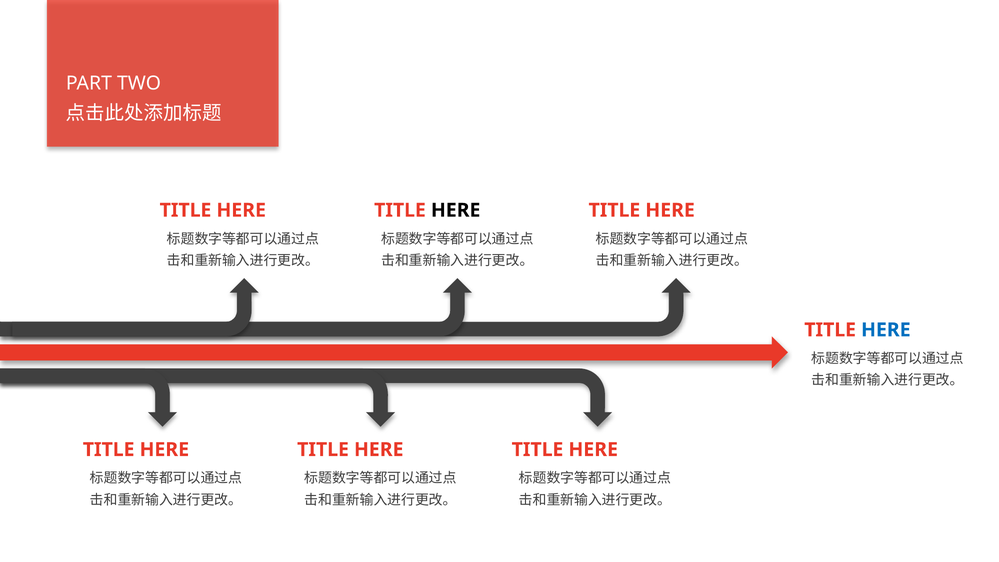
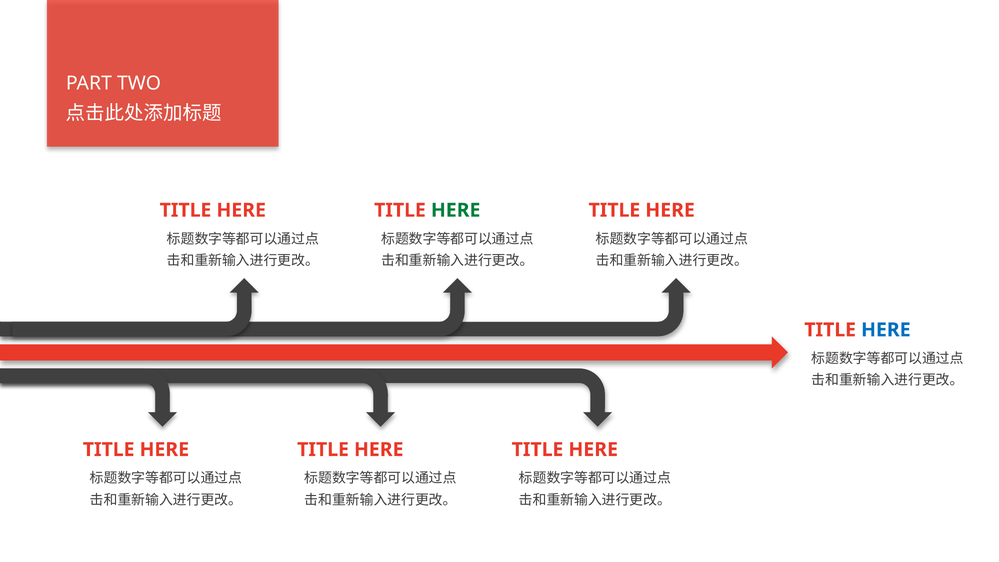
HERE colour: black -> green (456, 210)
